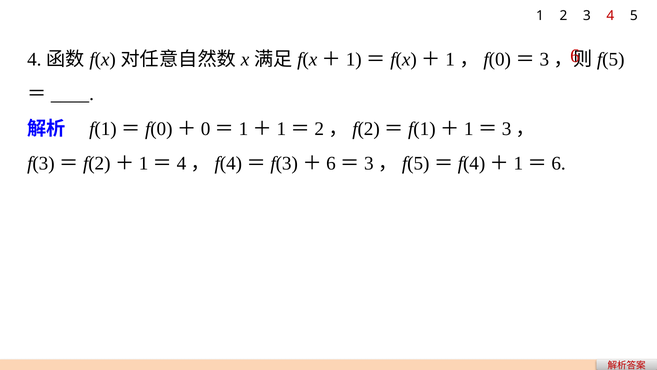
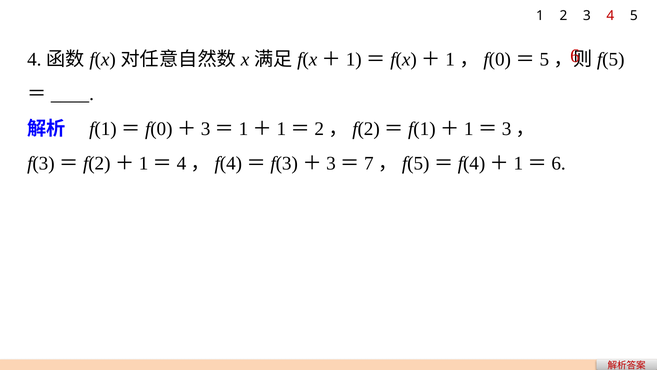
3: 3 -> 5 (544, 60)
0: 0 -> 3 (206, 129)
6: 6 -> 3 (331, 163)
3: 3 -> 7 (369, 163)
